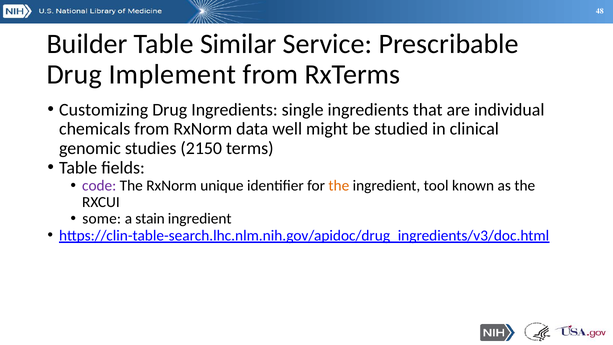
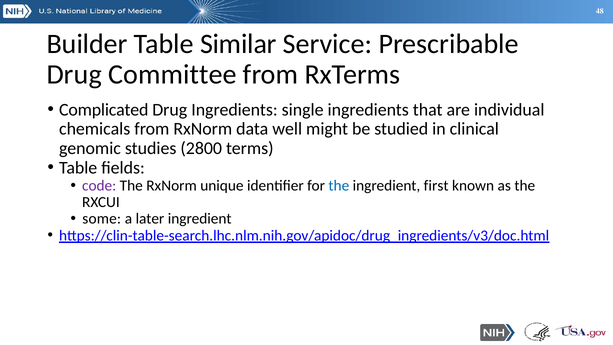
Implement: Implement -> Committee (172, 74)
Customizing: Customizing -> Complicated (104, 110)
2150: 2150 -> 2800 (201, 148)
the colour: orange -> blue (339, 186)
tool: tool -> first (436, 186)
stain: stain -> later (150, 219)
